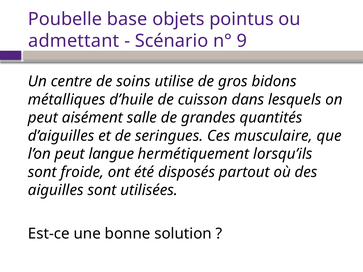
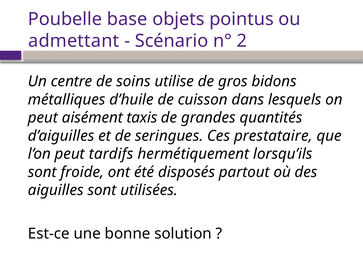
9: 9 -> 2 (242, 41)
salle: salle -> taxis (142, 118)
musculaire: musculaire -> prestataire (273, 136)
langue: langue -> tardifs (111, 154)
